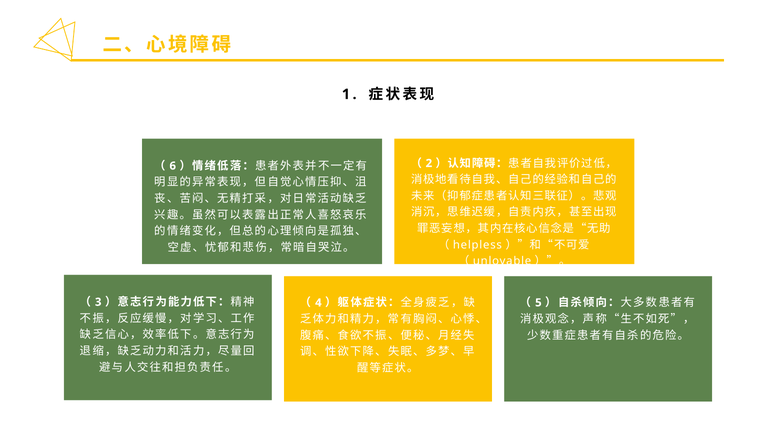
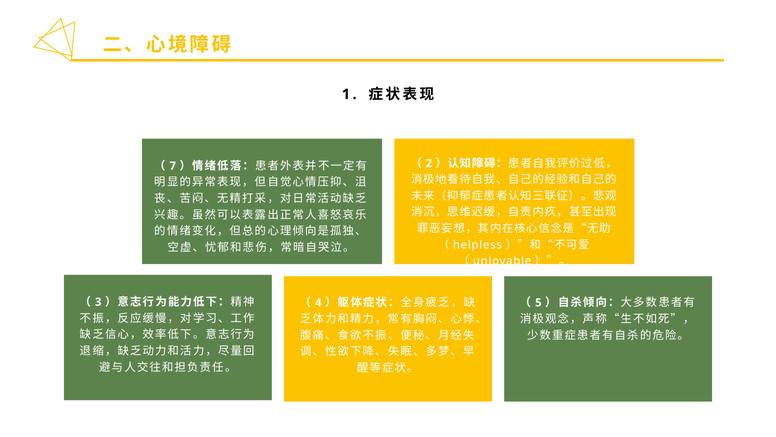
6: 6 -> 7 (173, 166)
